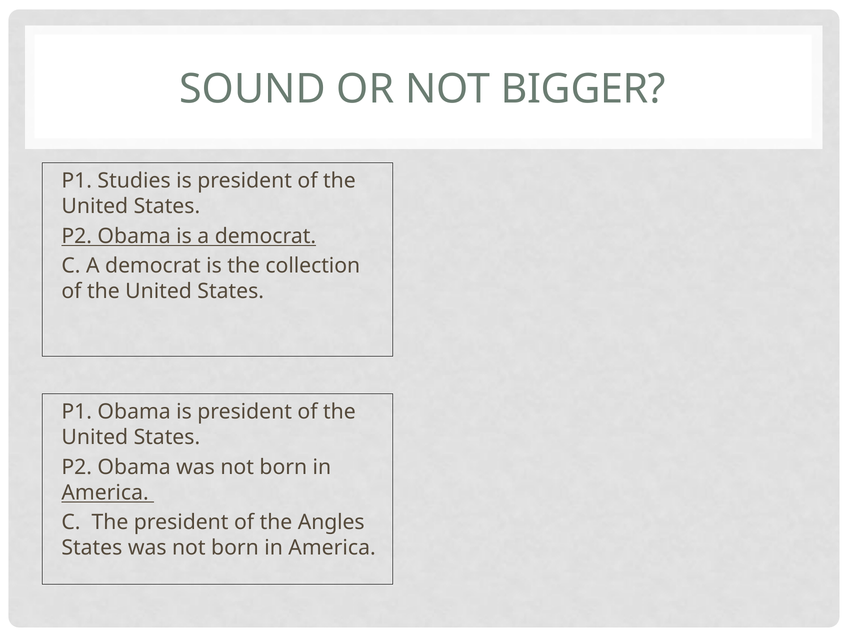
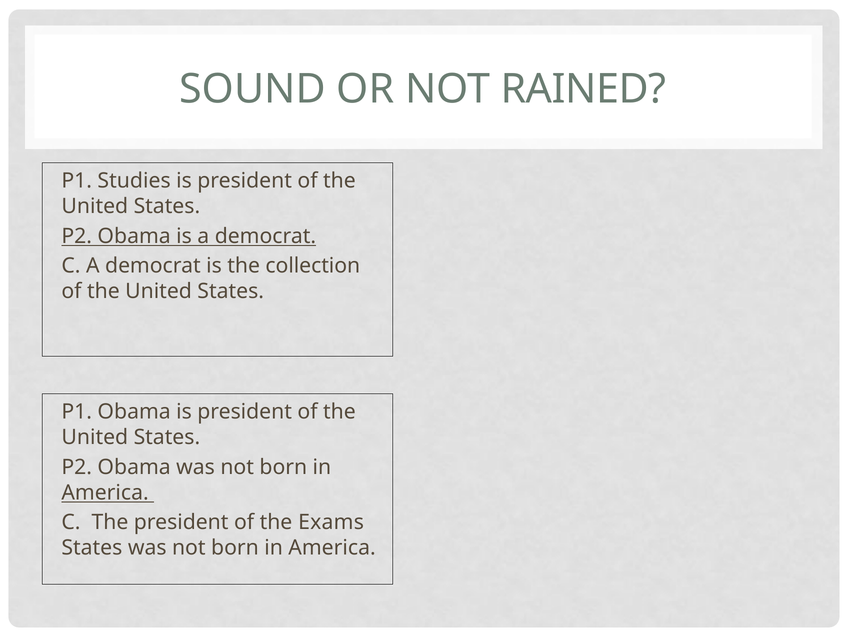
BIGGER: BIGGER -> RAINED (583, 89)
Angles: Angles -> Exams (331, 522)
